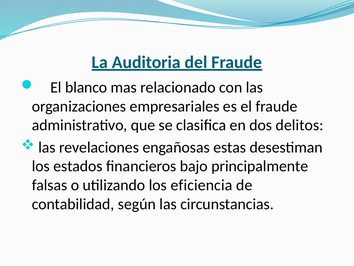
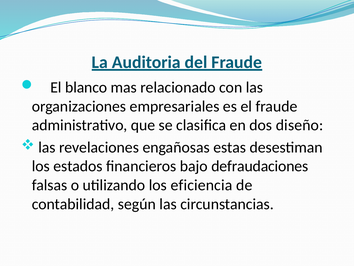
delitos: delitos -> diseño (300, 125)
principalmente: principalmente -> defraudaciones (260, 166)
